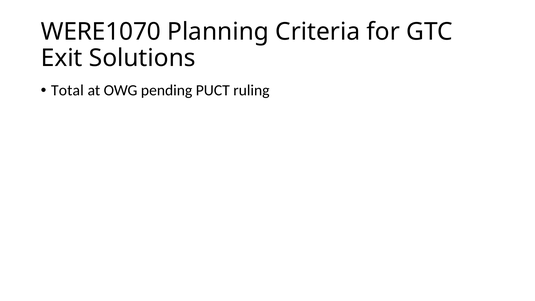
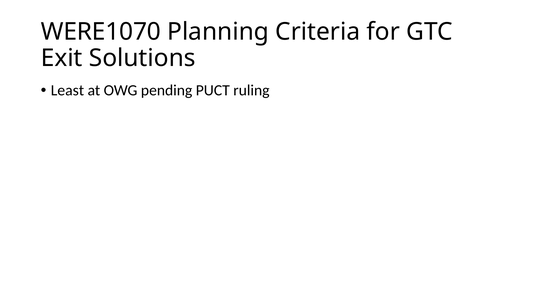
Total: Total -> Least (67, 90)
